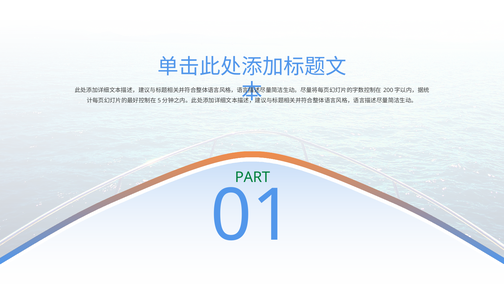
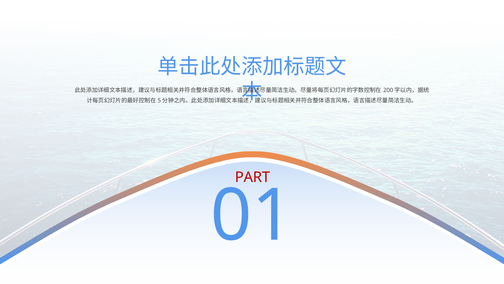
PART colour: green -> red (252, 177)
